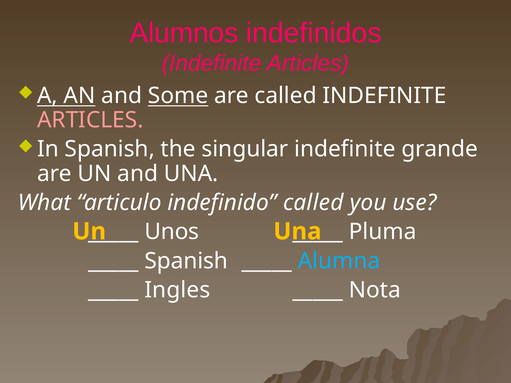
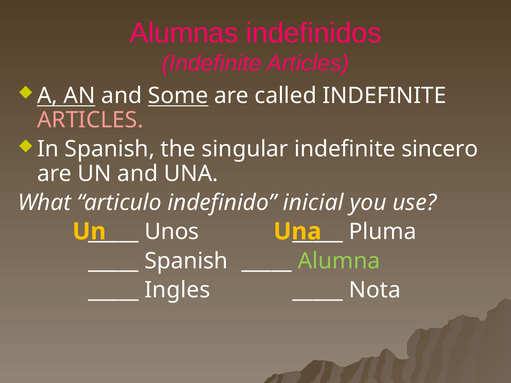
Alumnos: Alumnos -> Alumnas (184, 33)
grande: grande -> sincero (440, 149)
indefinido called: called -> inicial (313, 203)
Alumna colour: light blue -> light green (339, 261)
